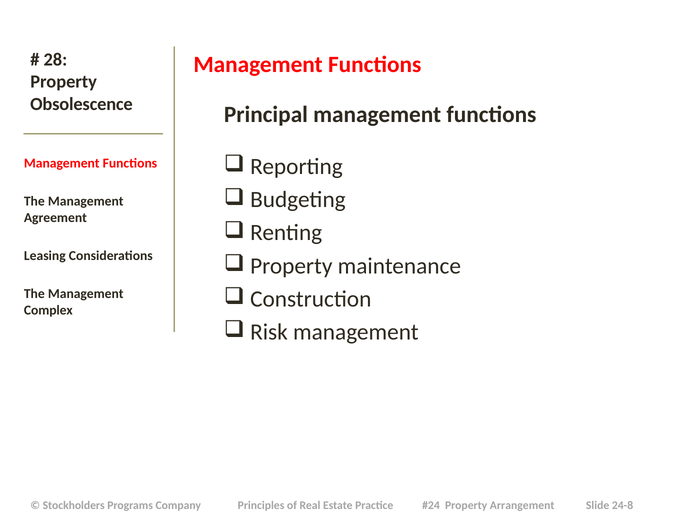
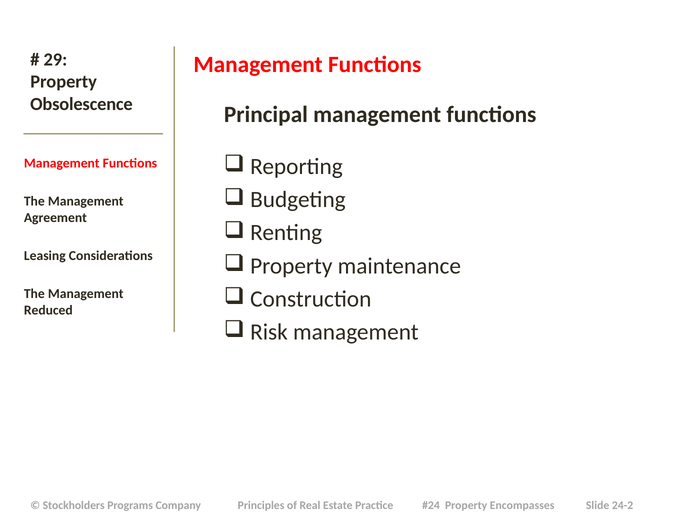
28: 28 -> 29 (55, 60)
Complex: Complex -> Reduced (48, 310)
Arrangement: Arrangement -> Encompasses (522, 506)
24-8: 24-8 -> 24-2 (623, 506)
